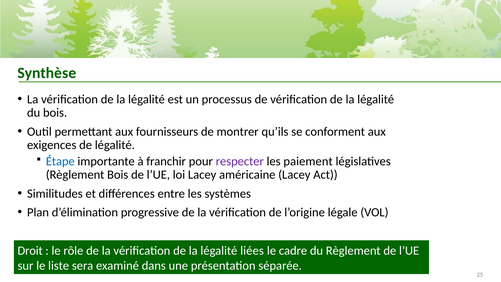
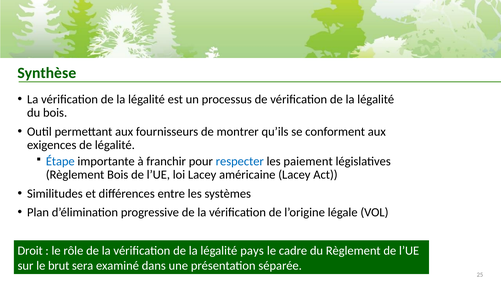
respecter colour: purple -> blue (240, 161)
liées: liées -> pays (252, 250)
liste: liste -> brut (59, 265)
